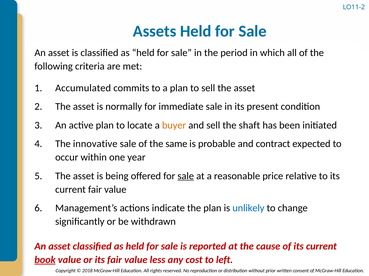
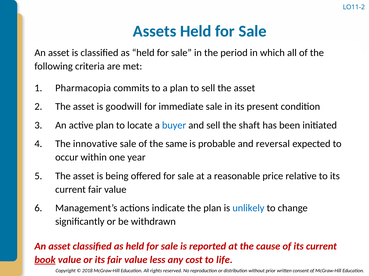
Accumulated: Accumulated -> Pharmacopia (83, 88)
normally: normally -> goodwill (124, 107)
buyer colour: orange -> blue (174, 126)
contract: contract -> reversal (273, 144)
sale underline: present -> none (186, 176)
left: left -> life (224, 260)
